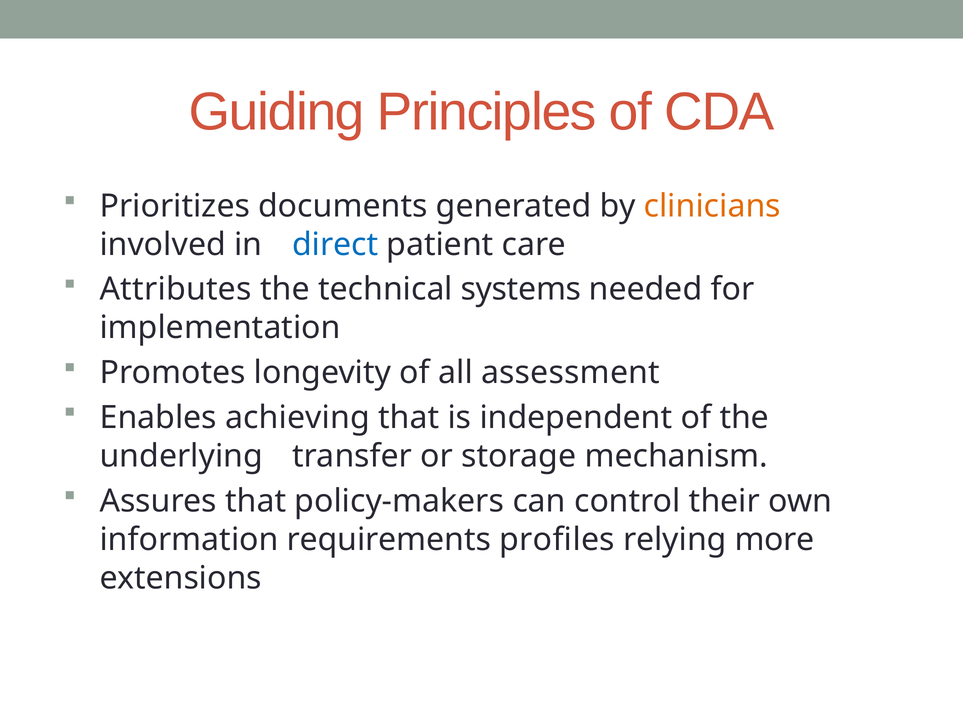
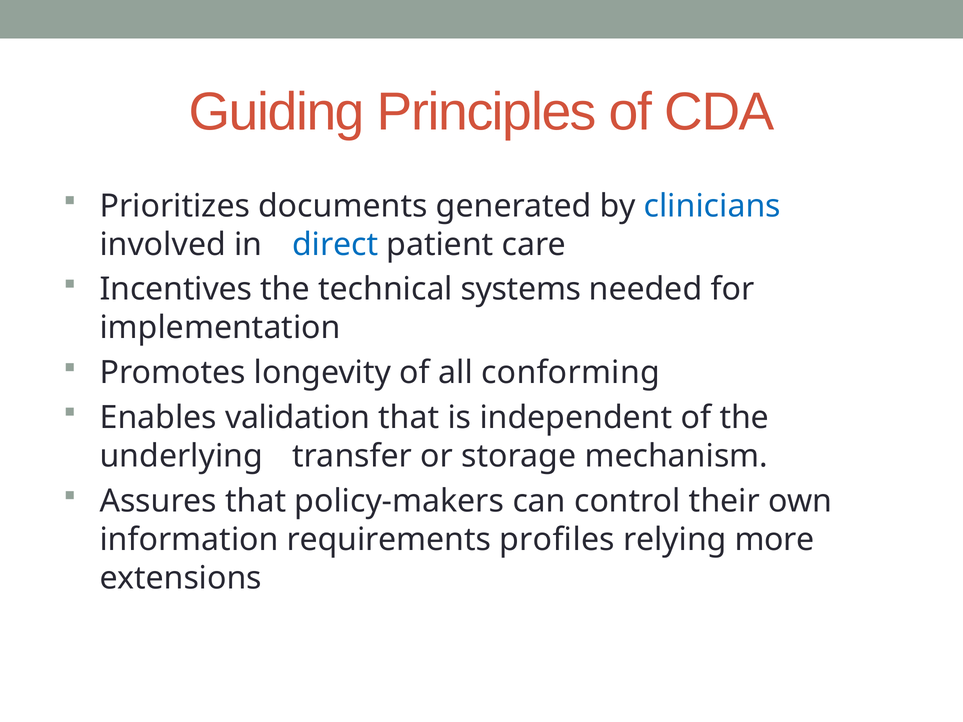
clinicians colour: orange -> blue (712, 206)
Attributes: Attributes -> Incentives (176, 289)
assessment: assessment -> conforming (571, 373)
achieving: achieving -> validation (298, 418)
